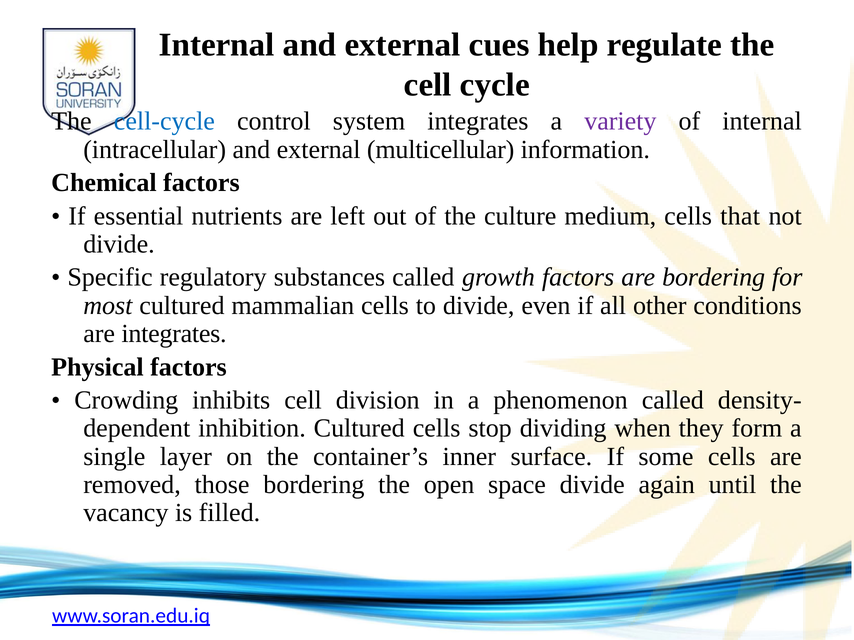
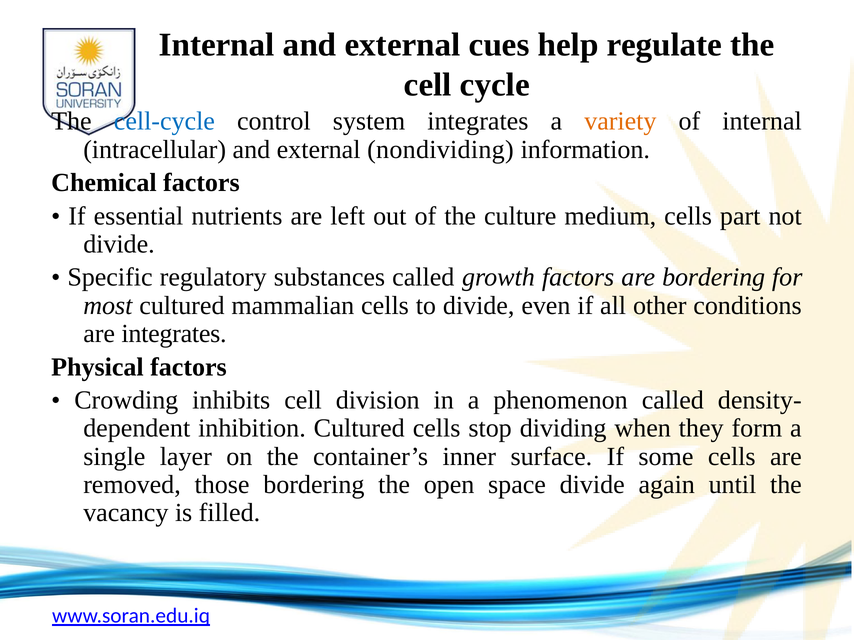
variety colour: purple -> orange (620, 121)
multicellular: multicellular -> nondividing (440, 150)
that: that -> part (740, 216)
